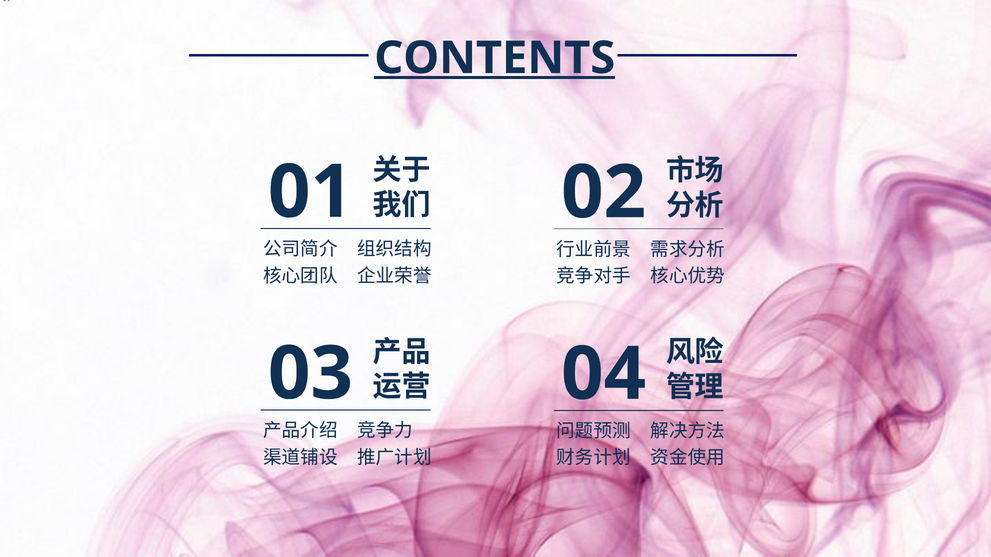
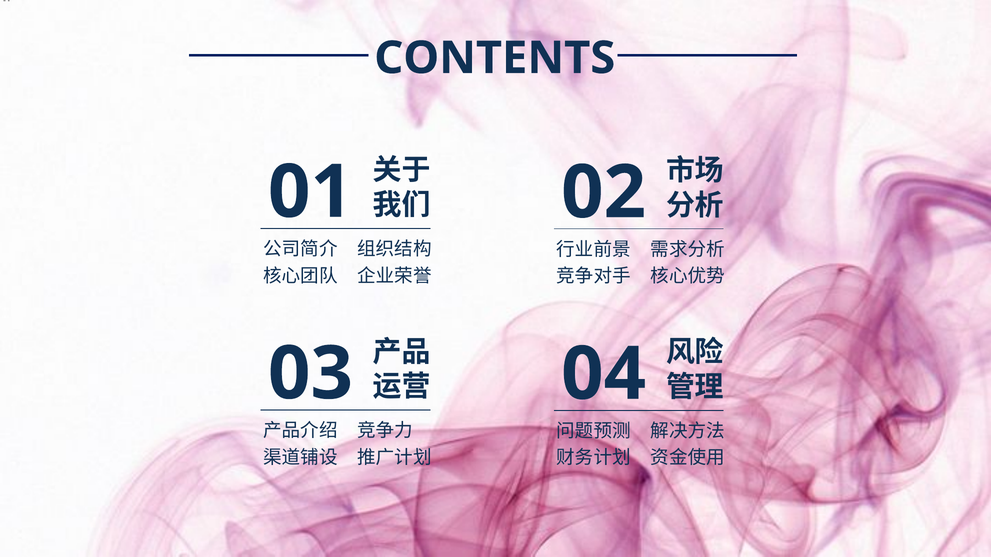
CONTENTS underline: present -> none (495, 58)
